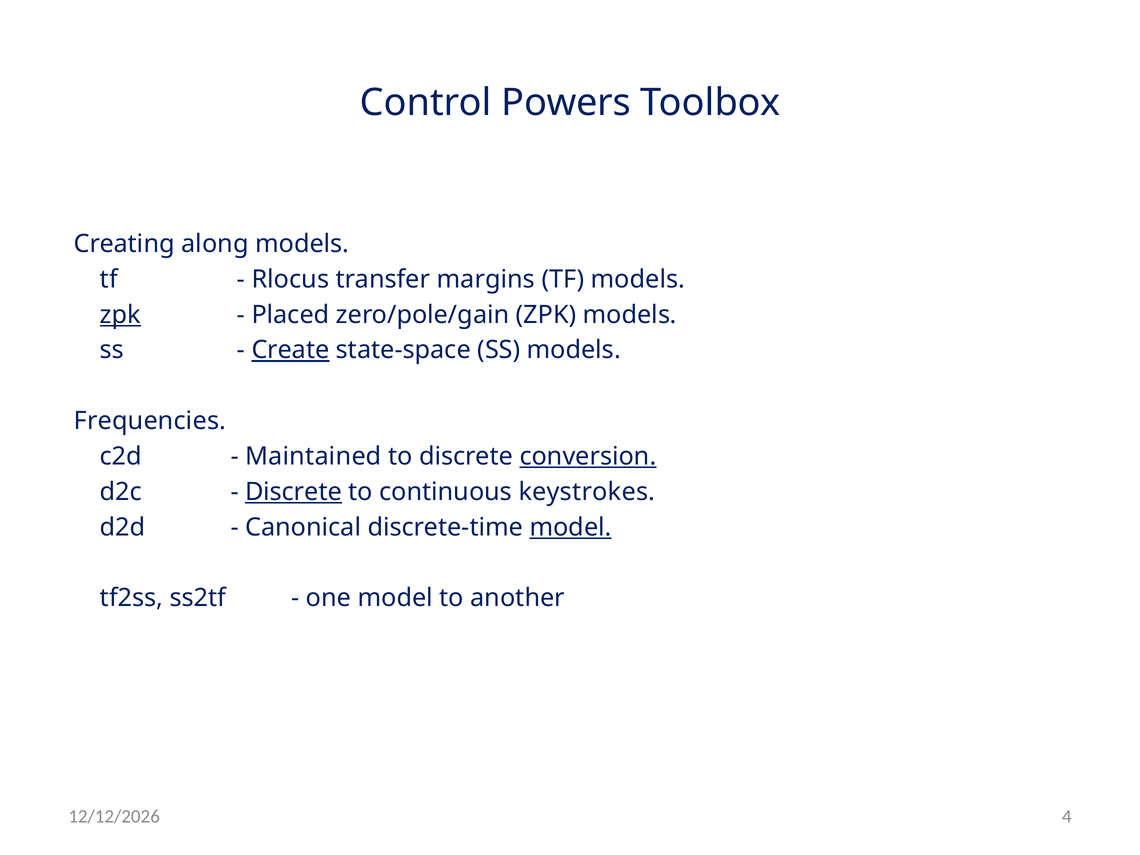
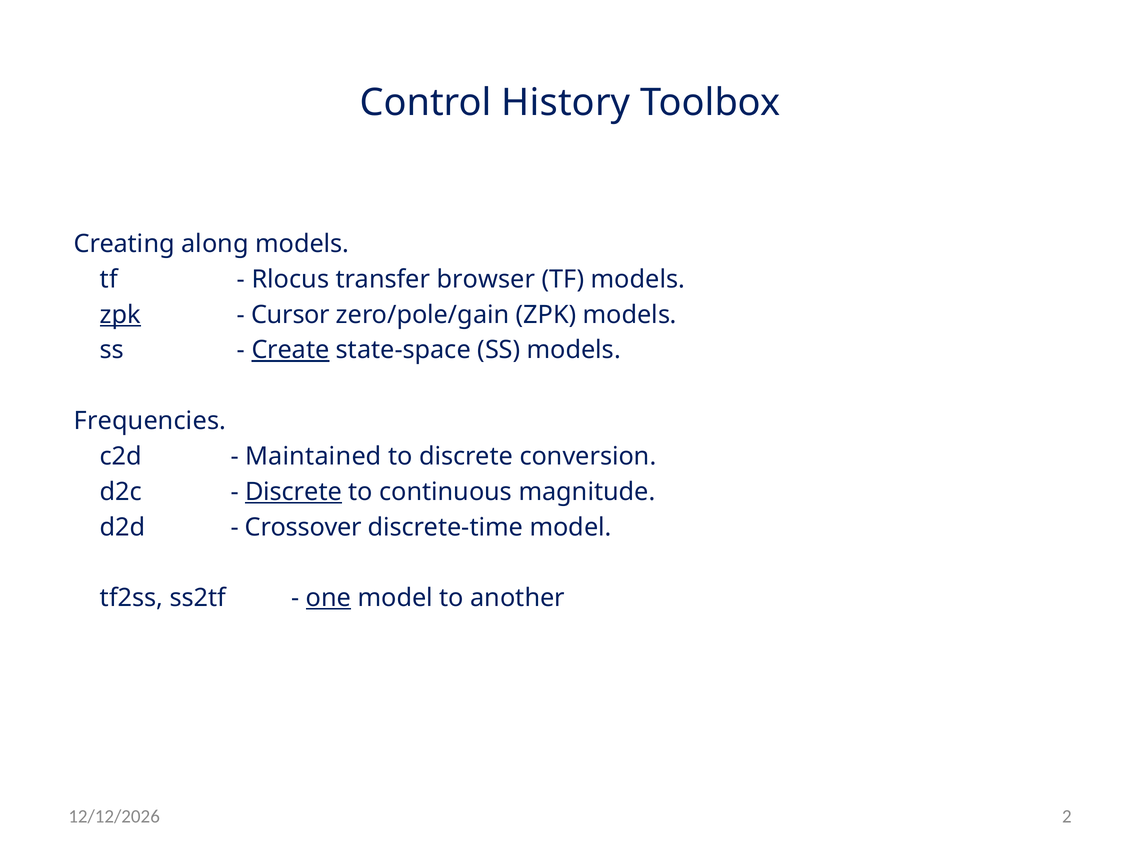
Powers: Powers -> History (566, 103)
margins: margins -> browser (486, 279)
Placed: Placed -> Cursor (291, 315)
conversion underline: present -> none (588, 456)
keystrokes: keystrokes -> magnitude (587, 492)
Canonical: Canonical -> Crossover (303, 527)
model underline: present -> none (571, 527)
one underline: none -> present (329, 598)
4: 4 -> 2 (1067, 816)
